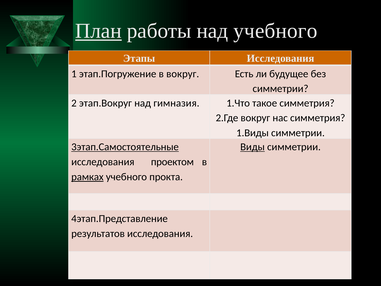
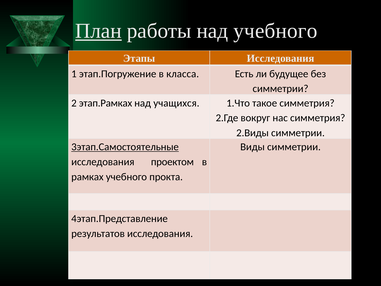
в вокруг: вокруг -> класса (183, 74)
этап.Вокруг: этап.Вокруг -> этап.Рамках (106, 103)
гимназия: гимназия -> учащихся (176, 103)
1.Виды: 1.Виды -> 2.Виды (253, 133)
Виды underline: present -> none (253, 147)
рамках underline: present -> none (87, 177)
